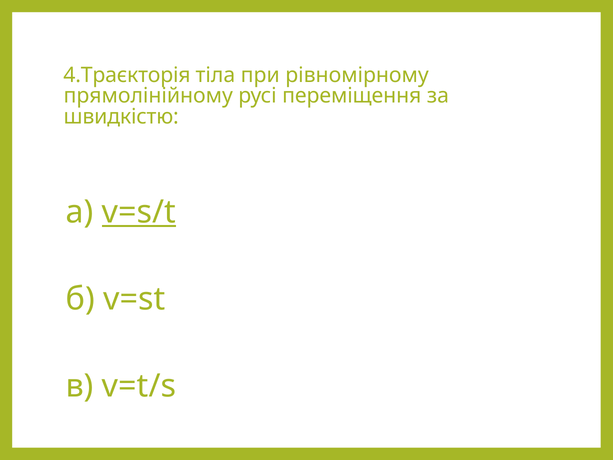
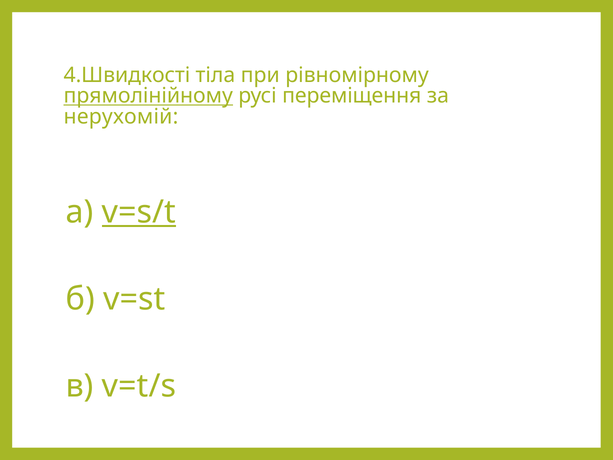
4.Траєкторія: 4.Траєкторія -> 4.Швидкості (127, 75)
прямолінійному underline: none -> present (148, 96)
швидкістю: швидкістю -> нерухомій (121, 117)
